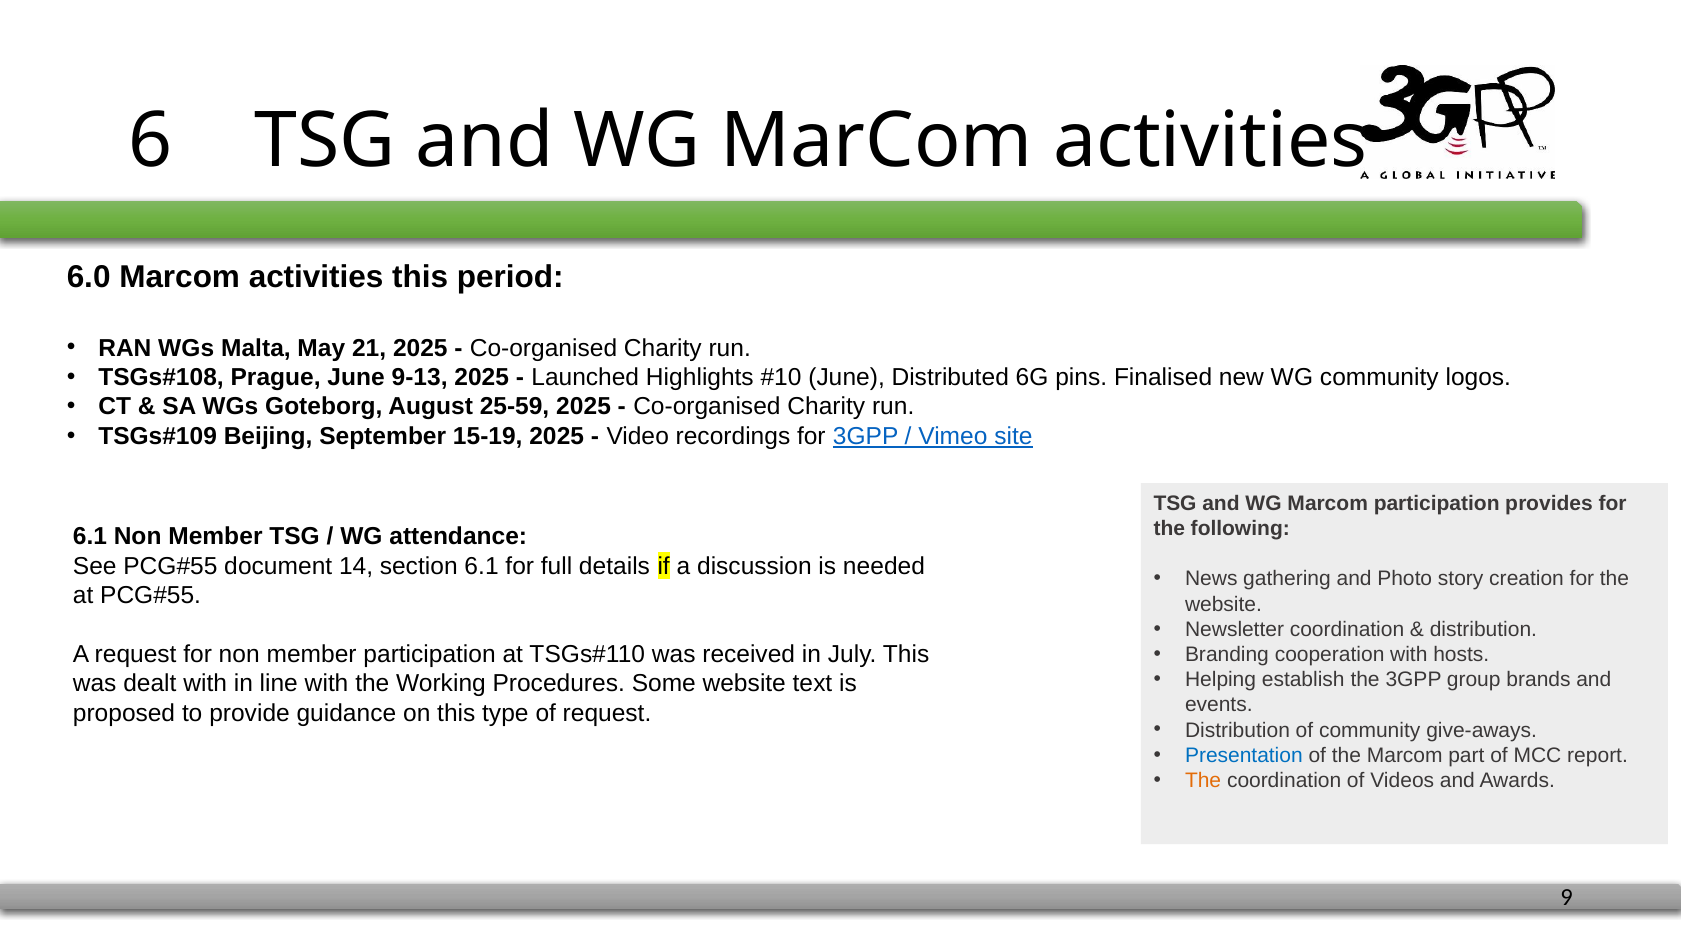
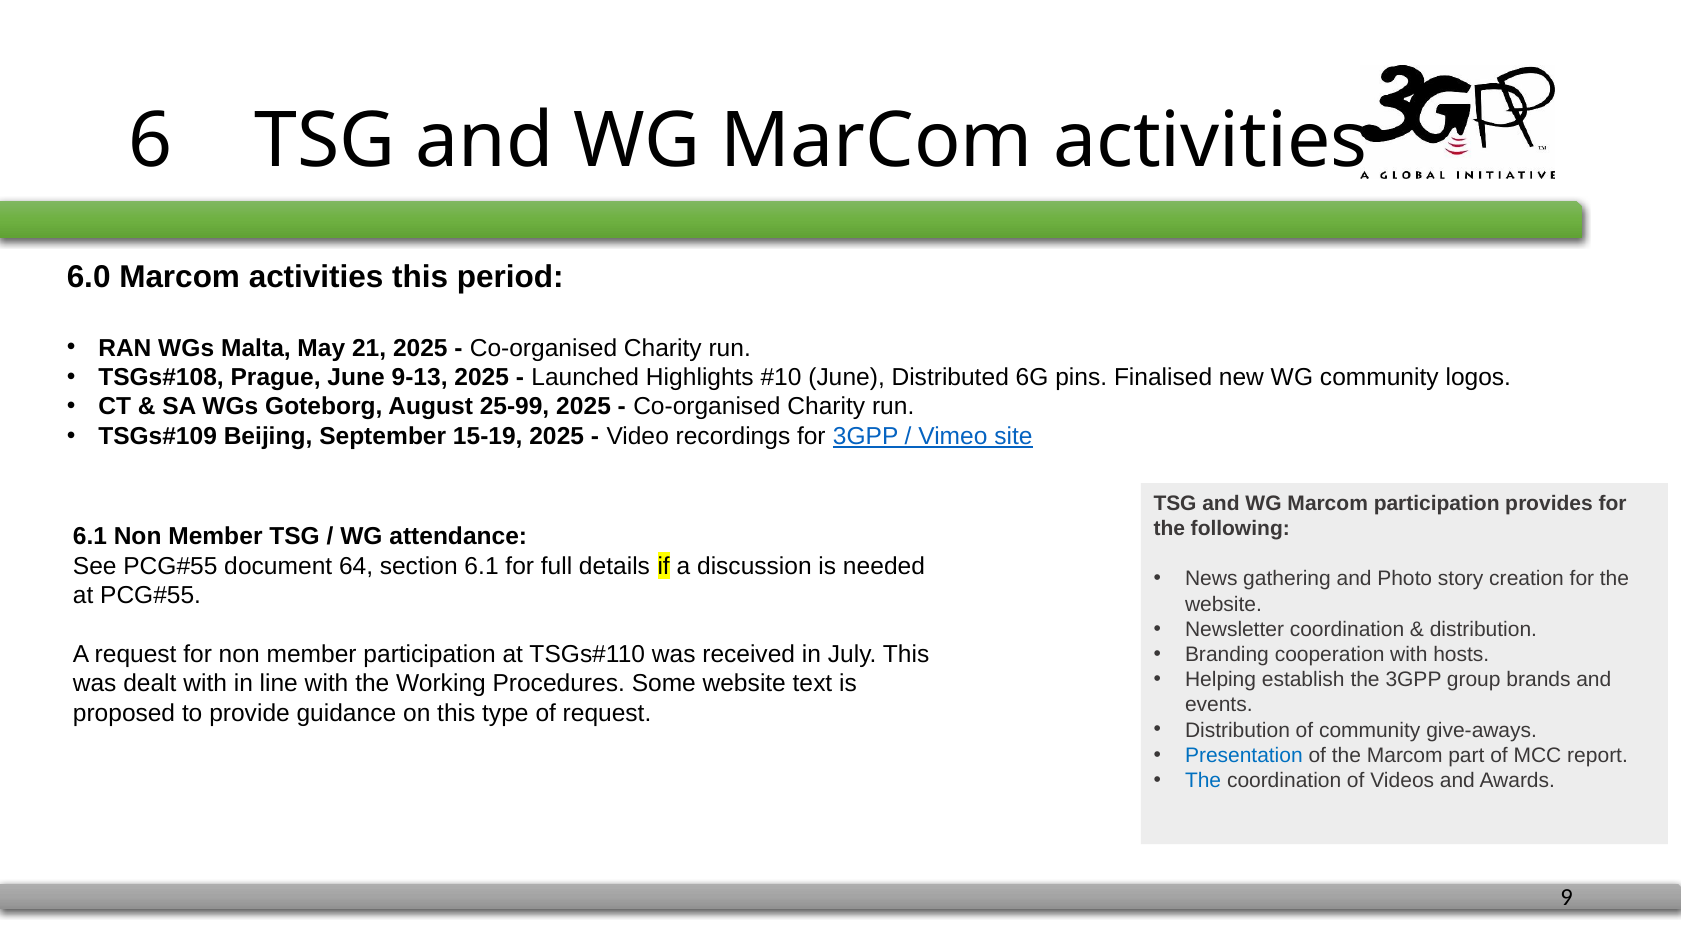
25-59: 25-59 -> 25-99 (515, 407)
14: 14 -> 64 (356, 566)
The colour: orange -> blue (1203, 781)
